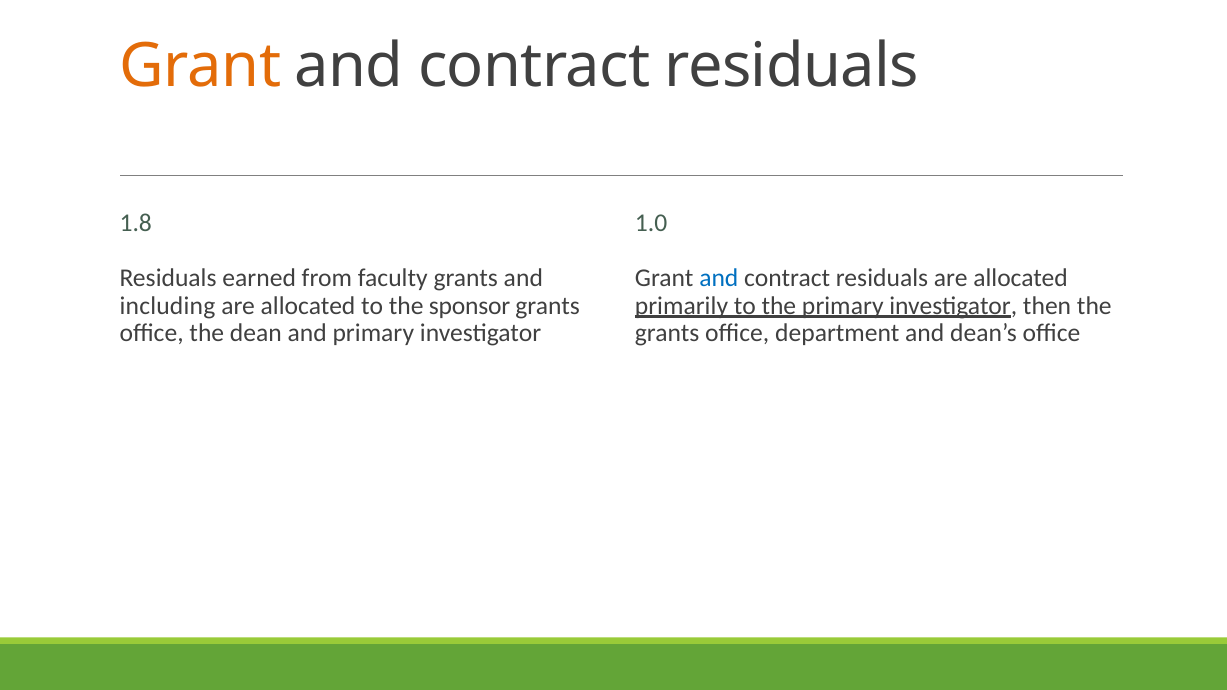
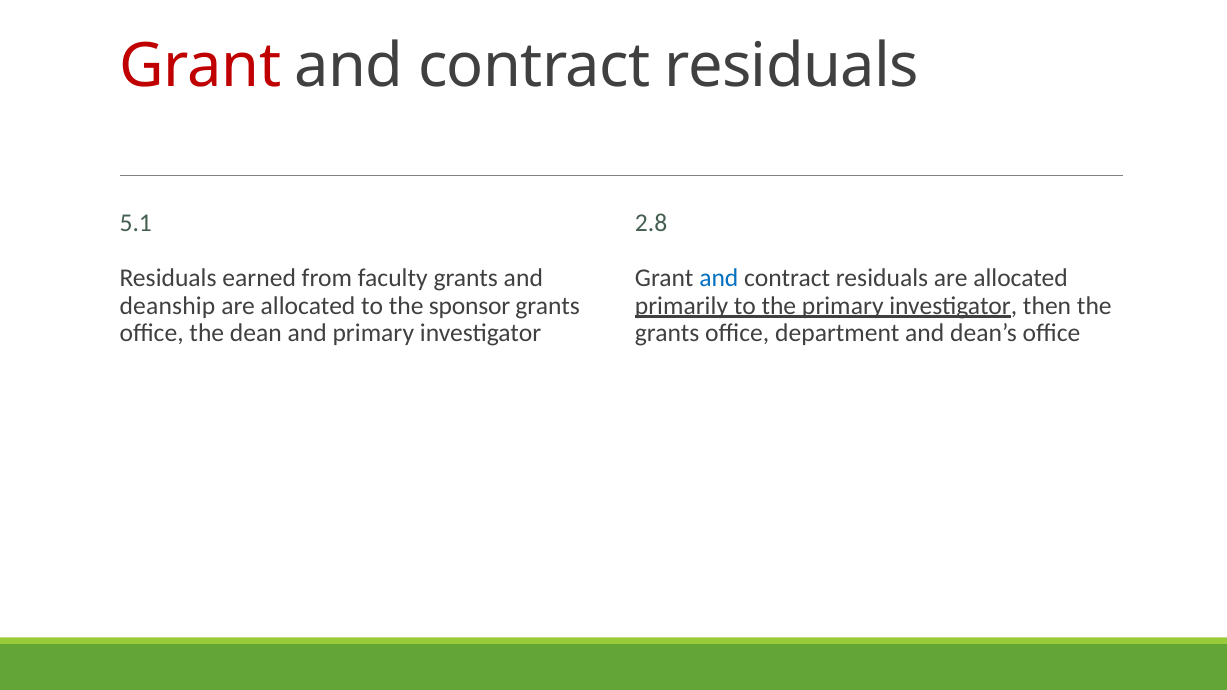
Grant colour: orange -> red (200, 66)
1.8: 1.8 -> 5.1 (136, 223)
1.0: 1.0 -> 2.8 (651, 223)
including: including -> deanship (167, 306)
